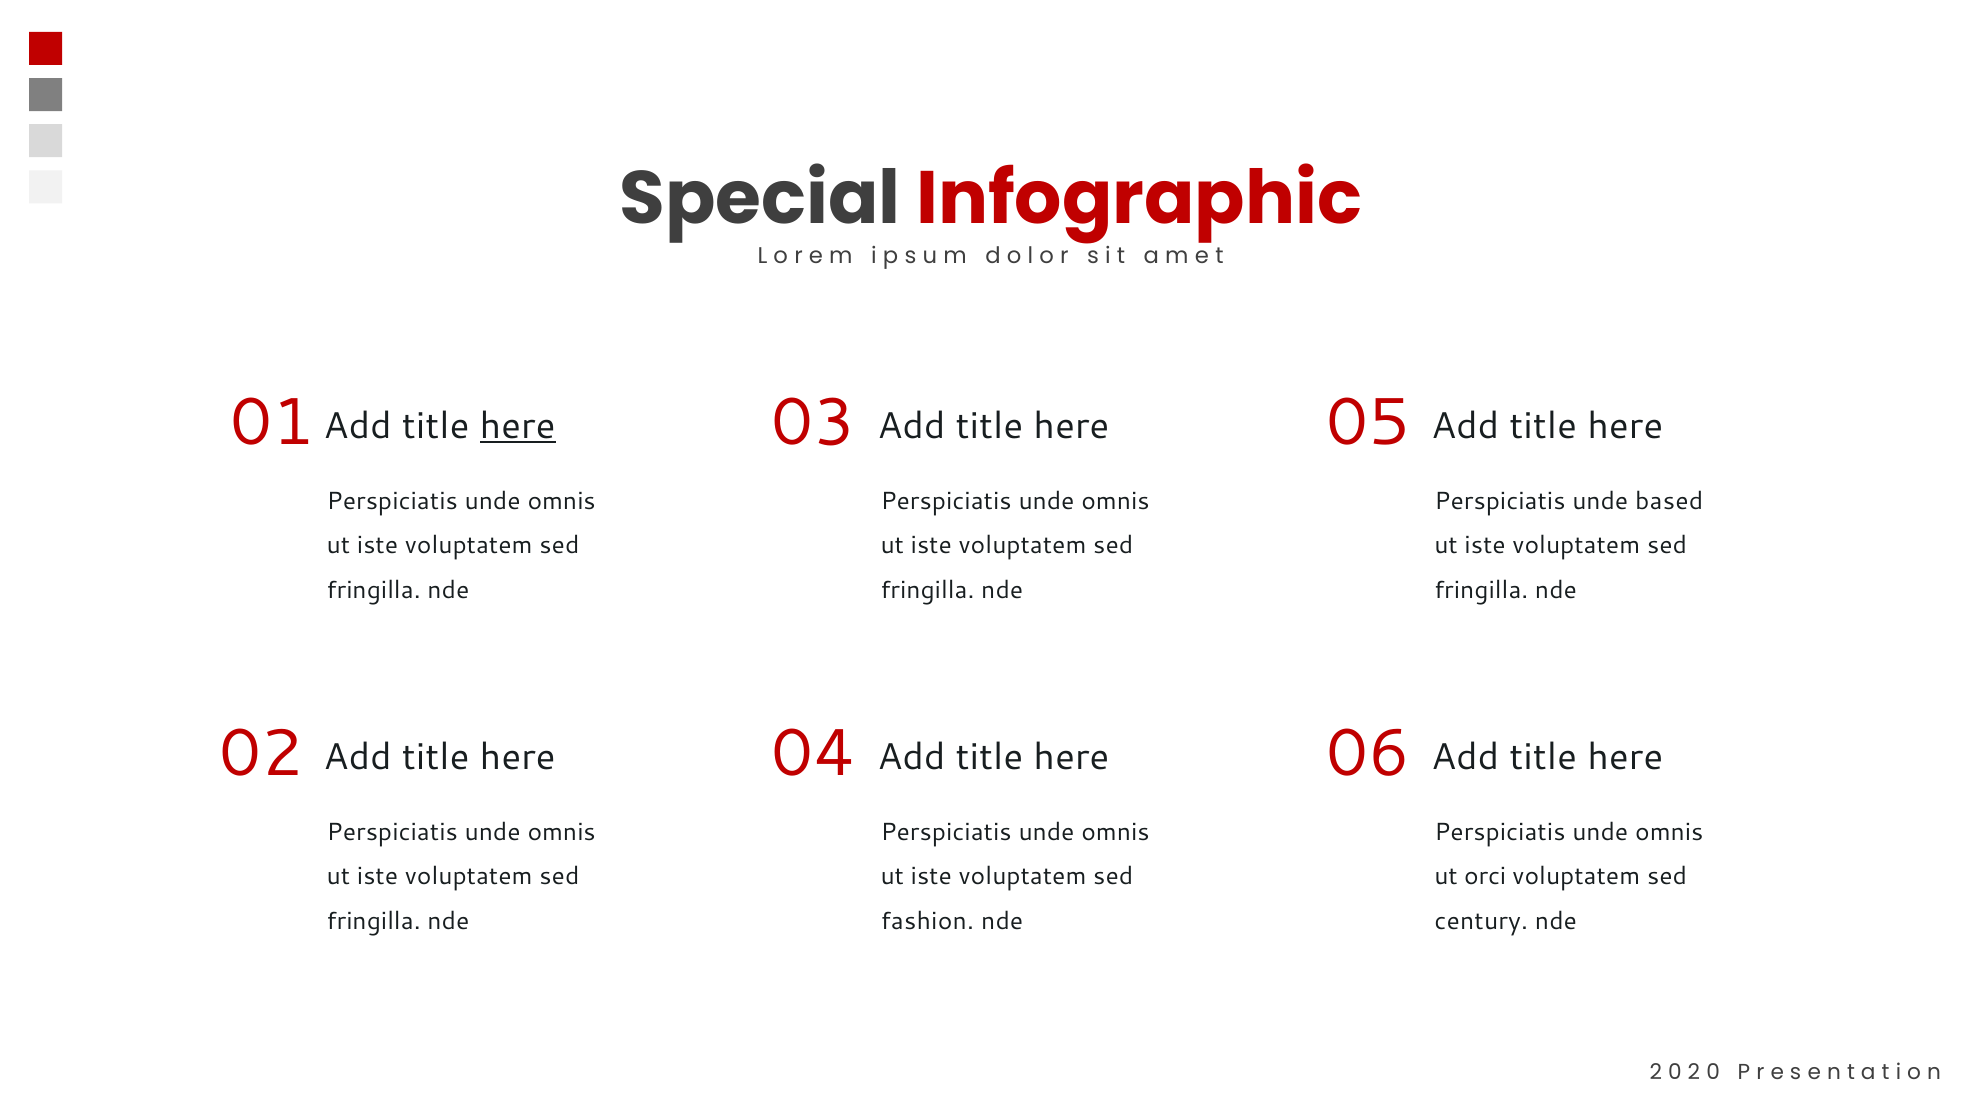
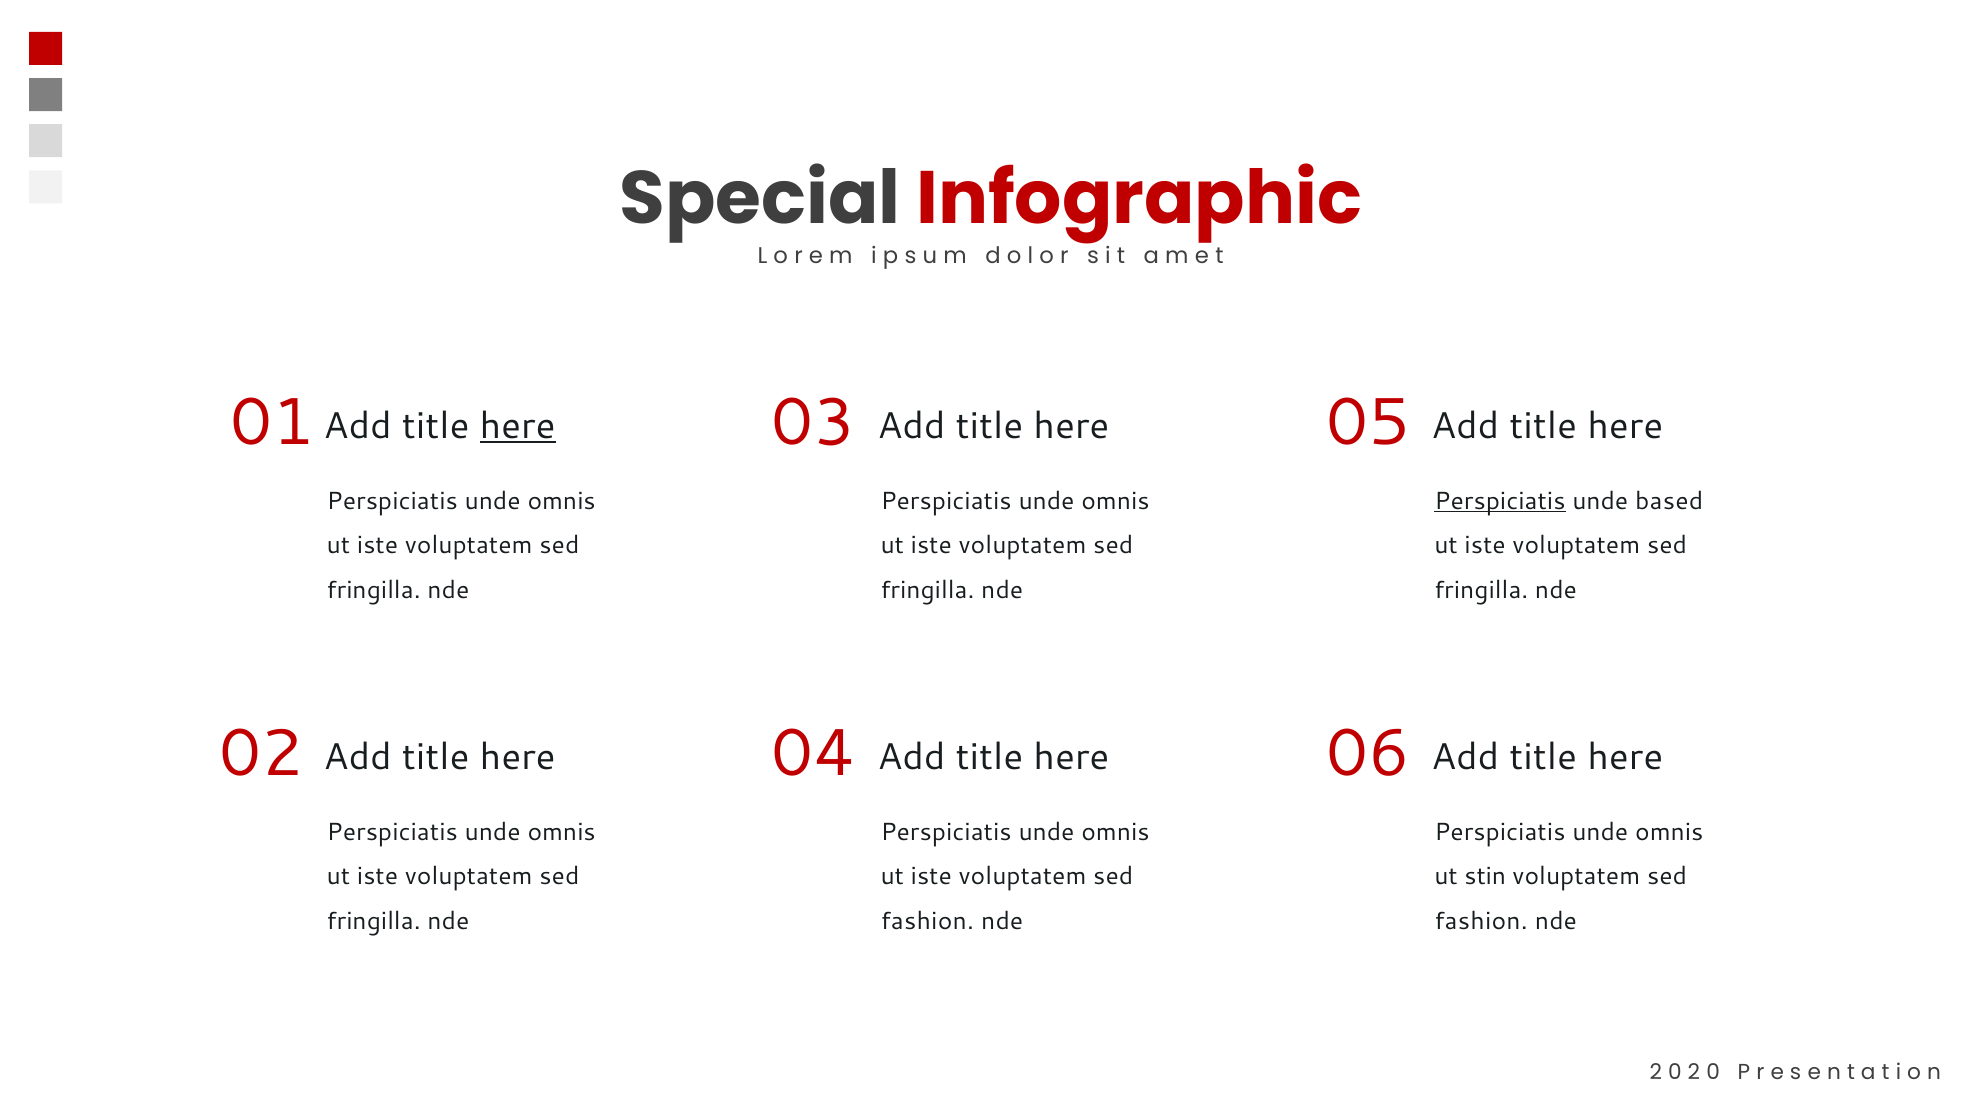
Perspiciatis underline: none -> present (1500, 501)
orci: orci -> stin (1485, 877)
century: century -> fashion (1481, 921)
